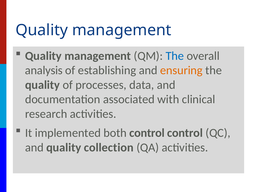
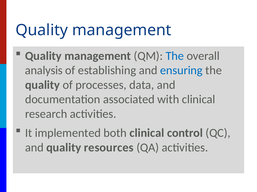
ensuring colour: orange -> blue (181, 71)
both control: control -> clinical (147, 133)
collection: collection -> resources (109, 148)
